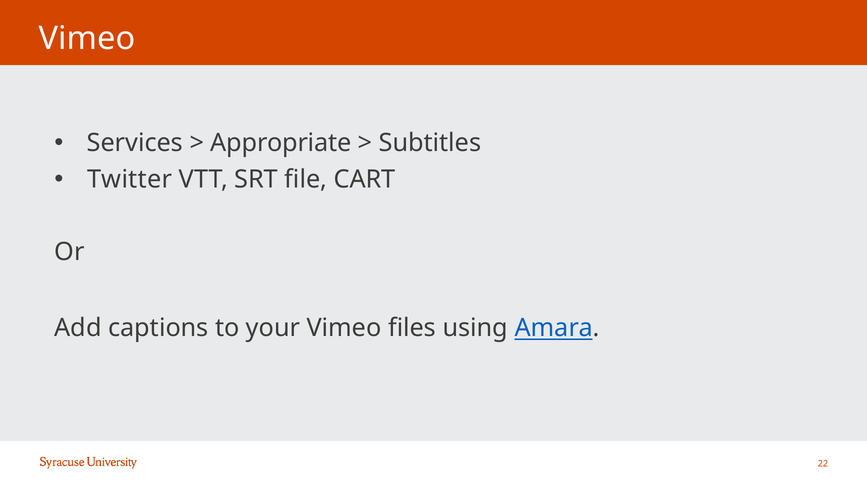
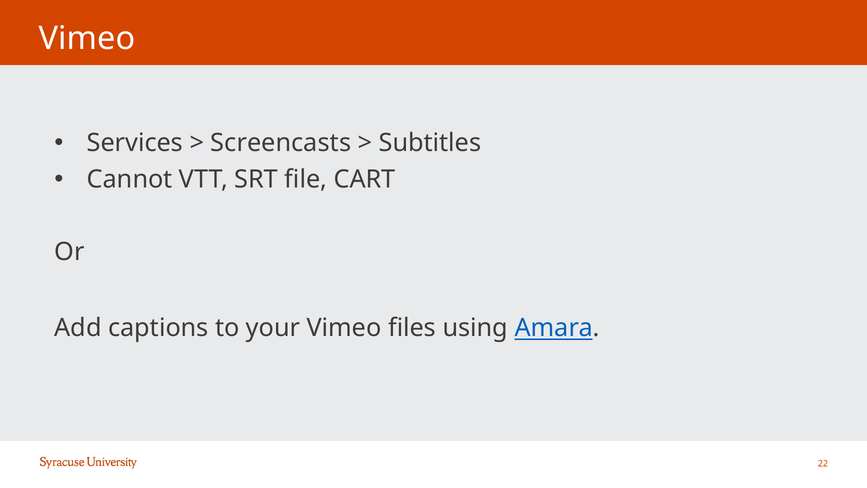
Appropriate: Appropriate -> Screencasts (281, 143)
Twitter: Twitter -> Cannot (130, 179)
